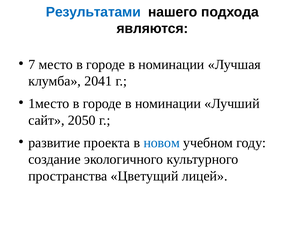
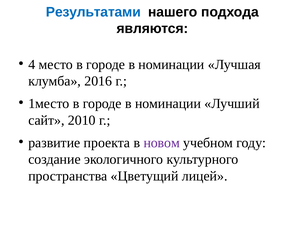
7: 7 -> 4 (32, 64)
2041: 2041 -> 2016 (98, 81)
2050: 2050 -> 2010 (82, 120)
новом colour: blue -> purple (162, 143)
